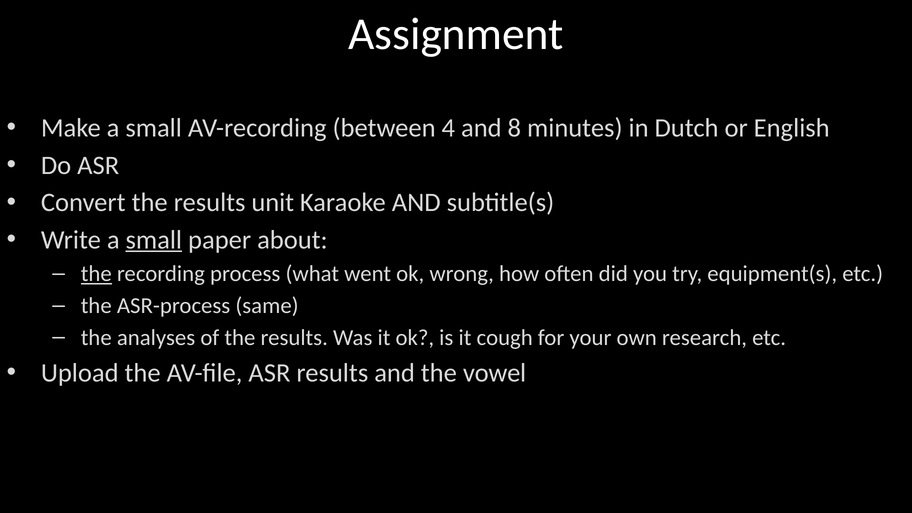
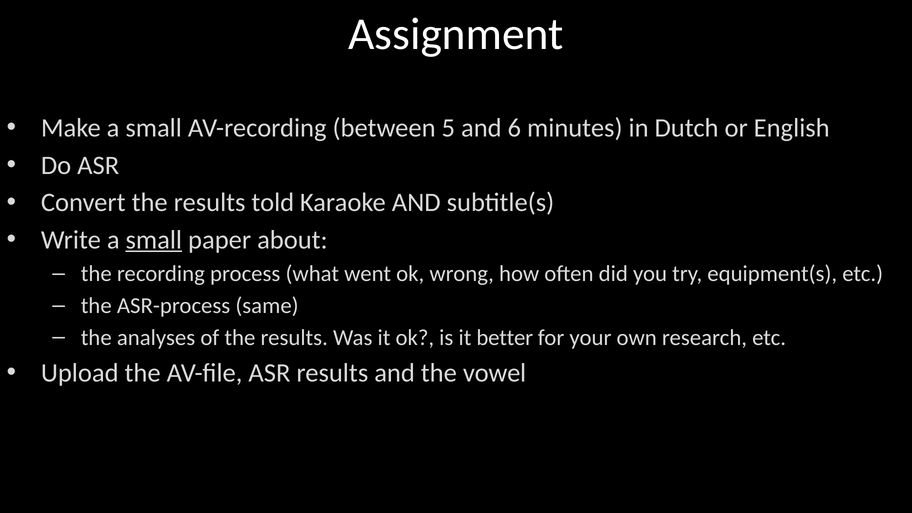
4: 4 -> 5 (448, 128)
8: 8 -> 6 (514, 128)
unit: unit -> told (273, 203)
the underline: present -> none (96, 274)
cough: cough -> better (505, 338)
